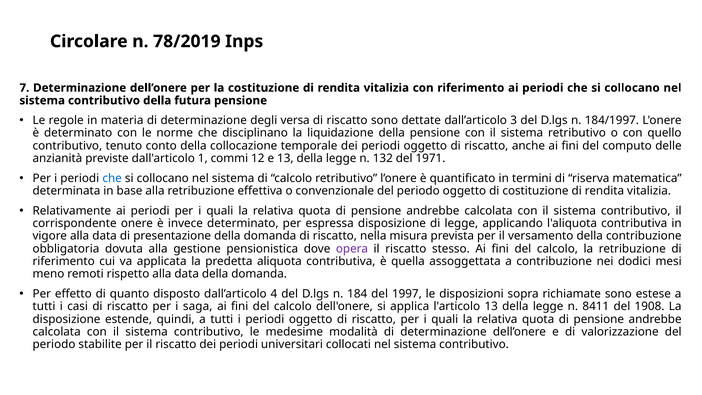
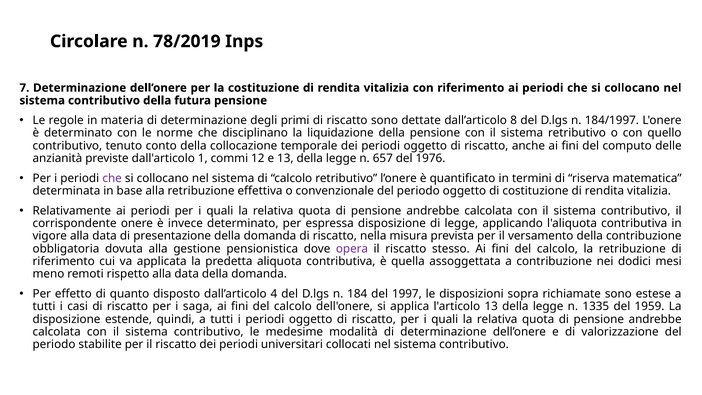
versa: versa -> primi (295, 120)
3: 3 -> 8 (514, 120)
132: 132 -> 657 (383, 158)
1971: 1971 -> 1976 (430, 158)
che colour: blue -> purple (112, 178)
8411: 8411 -> 1335 (596, 306)
1908: 1908 -> 1959 (650, 306)
